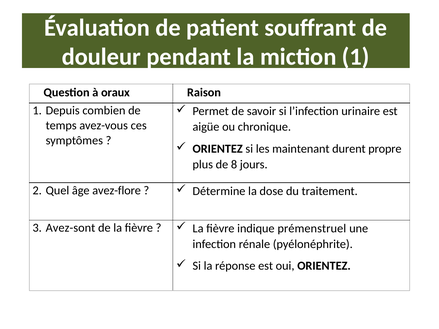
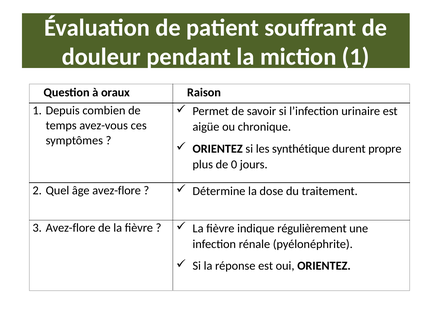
maintenant: maintenant -> synthétique (301, 149)
8: 8 -> 0 (234, 165)
Avez-sont: Avez-sont -> Avez-flore (71, 228)
prémenstruel: prémenstruel -> régulièrement (312, 229)
